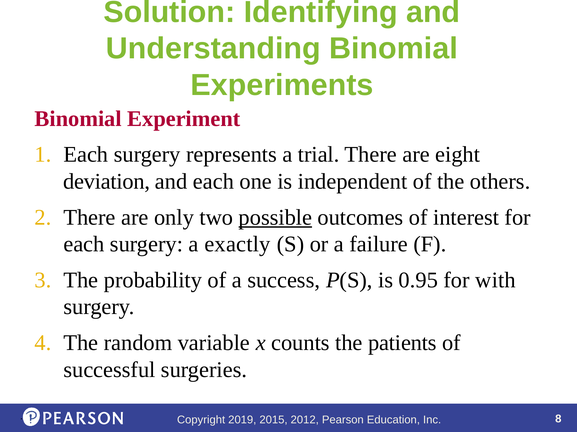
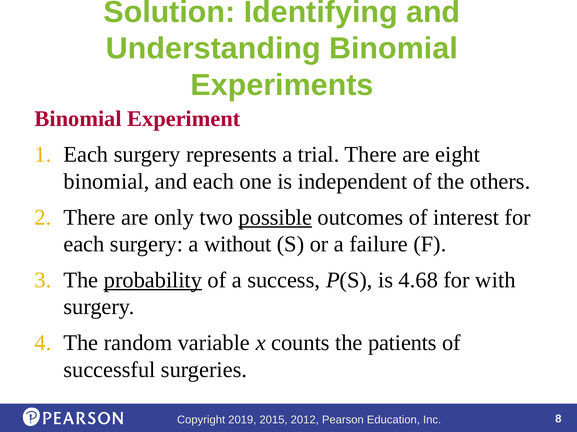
deviation: deviation -> binomial (106, 182)
exactly: exactly -> without (238, 245)
probability underline: none -> present (153, 281)
0.95: 0.95 -> 4.68 (418, 281)
